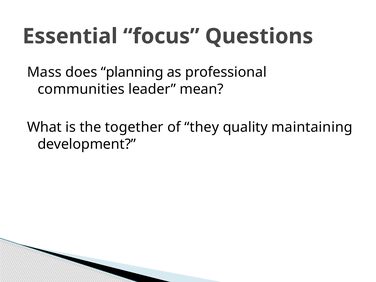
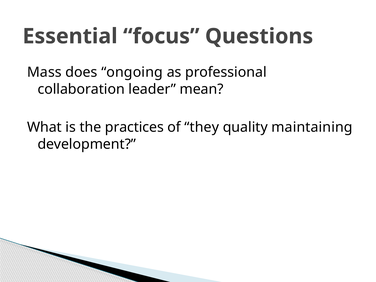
planning: planning -> ongoing (132, 72)
communities: communities -> collaboration (81, 89)
together: together -> practices (134, 127)
